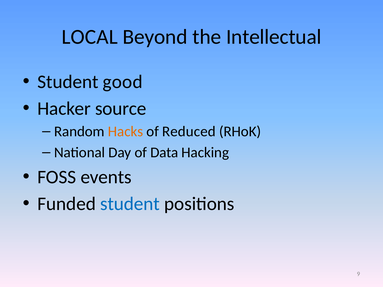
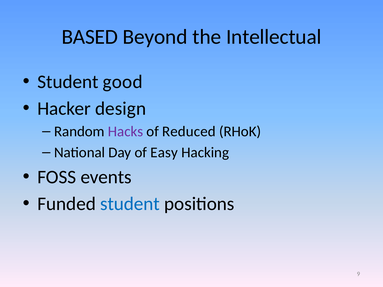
LOCAL: LOCAL -> BASED (90, 37)
source: source -> design (121, 109)
Hacks colour: orange -> purple (126, 132)
Data: Data -> Easy (164, 153)
